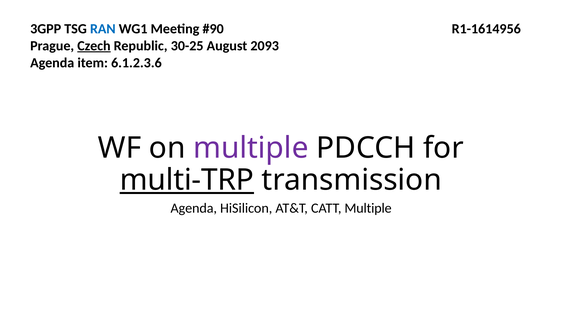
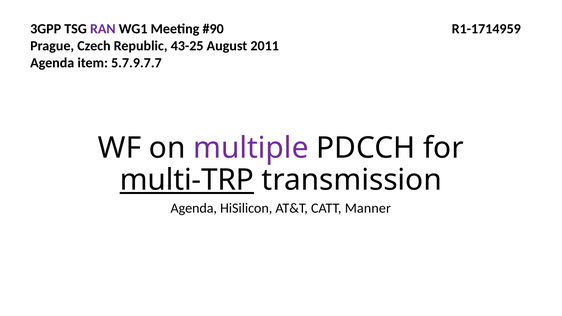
RAN colour: blue -> purple (103, 29)
R1-1614956: R1-1614956 -> R1-1714959 (486, 29)
Czech underline: present -> none (94, 46)
30-25: 30-25 -> 43-25 (187, 46)
2093: 2093 -> 2011 (265, 46)
6.1.2.3.6: 6.1.2.3.6 -> 5.7.9.7.7 (136, 63)
CATT Multiple: Multiple -> Manner (368, 208)
